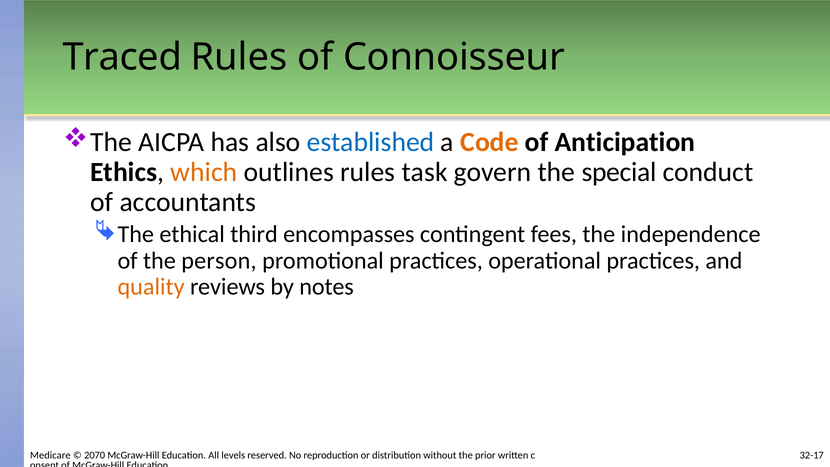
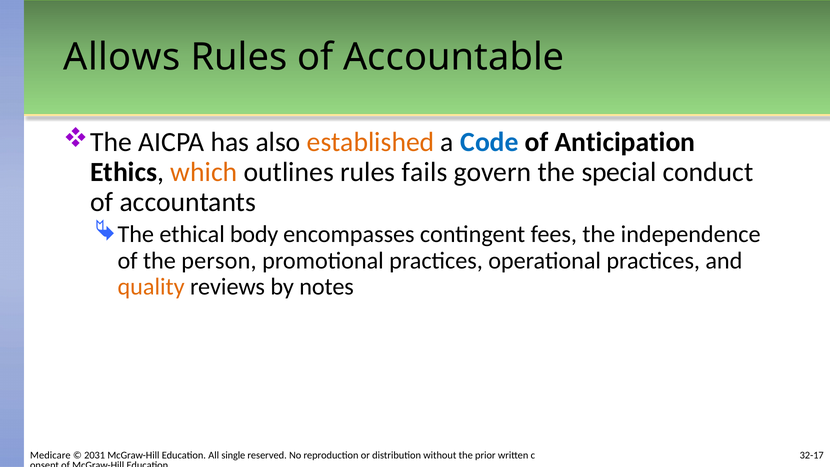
Traced: Traced -> Allows (122, 57)
Connoisseur: Connoisseur -> Accountable (454, 57)
established colour: blue -> orange (371, 142)
Code colour: orange -> blue (490, 142)
task: task -> fails (425, 172)
third: third -> body (254, 234)
2070: 2070 -> 2031 (95, 455)
levels: levels -> single (233, 455)
